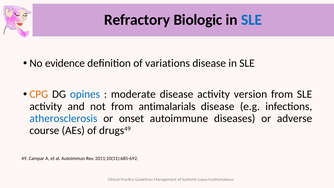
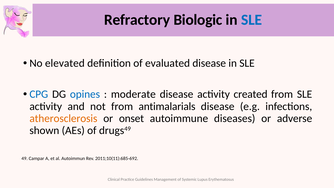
evidence: evidence -> elevated (65, 63)
variations: variations -> evaluated (168, 63)
CPG colour: orange -> blue (39, 94)
version: version -> created (251, 94)
atherosclerosis colour: blue -> orange (63, 118)
course: course -> shown (44, 130)
